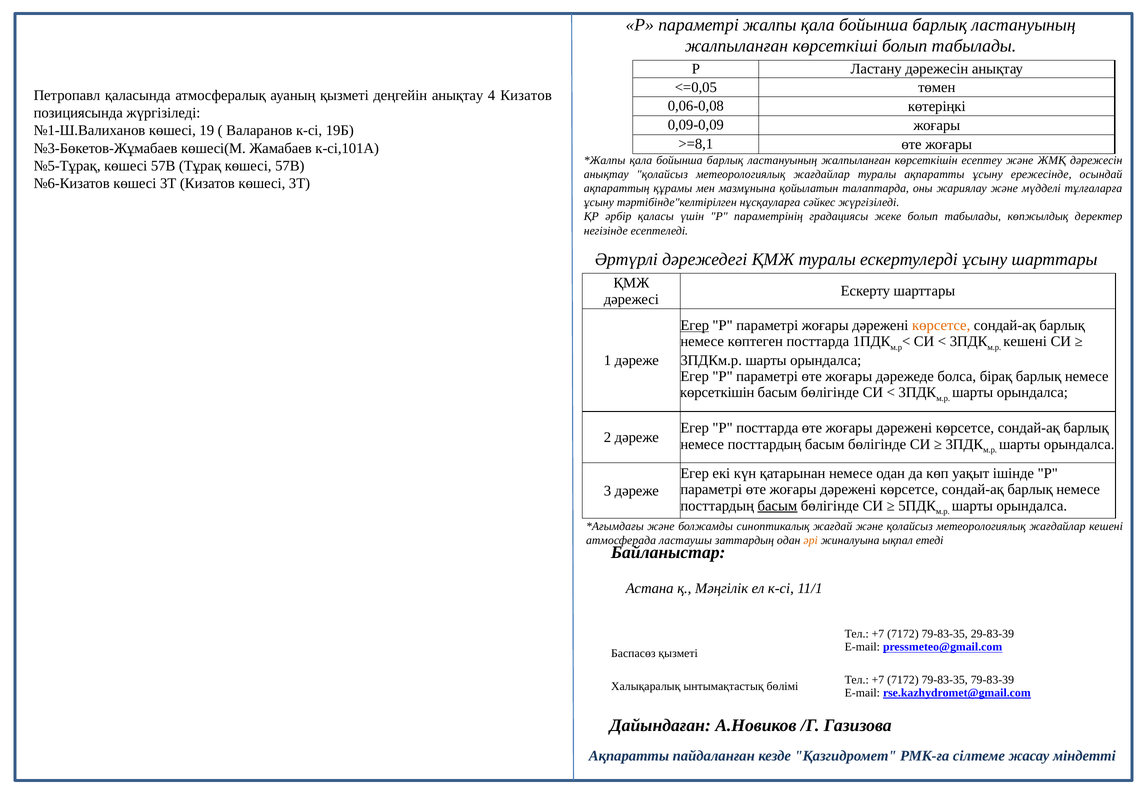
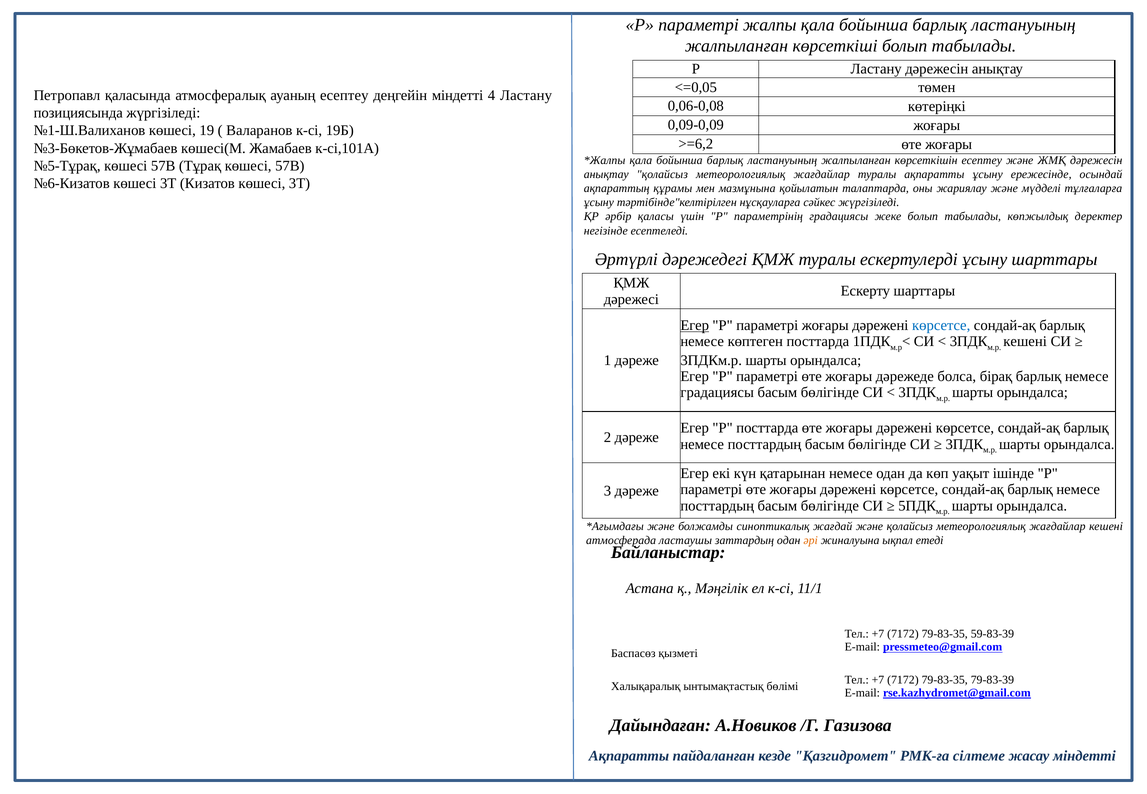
ауаның қызметі: қызметі -> есептеу (344, 95)
деңгейін анықтау: анықтау -> міндетті (458, 95)
4 Кизатов: Кизатов -> Ластану (526, 95)
>=8,1: >=8,1 -> >=6,2 (696, 144)
көрсетсе colour: orange -> blue (941, 325)
көрсеткішін: көрсеткішін -> градациясы (717, 393)
басым underline: present -> none (777, 506)
29-83-39: 29-83-39 -> 59-83-39 (992, 634)
